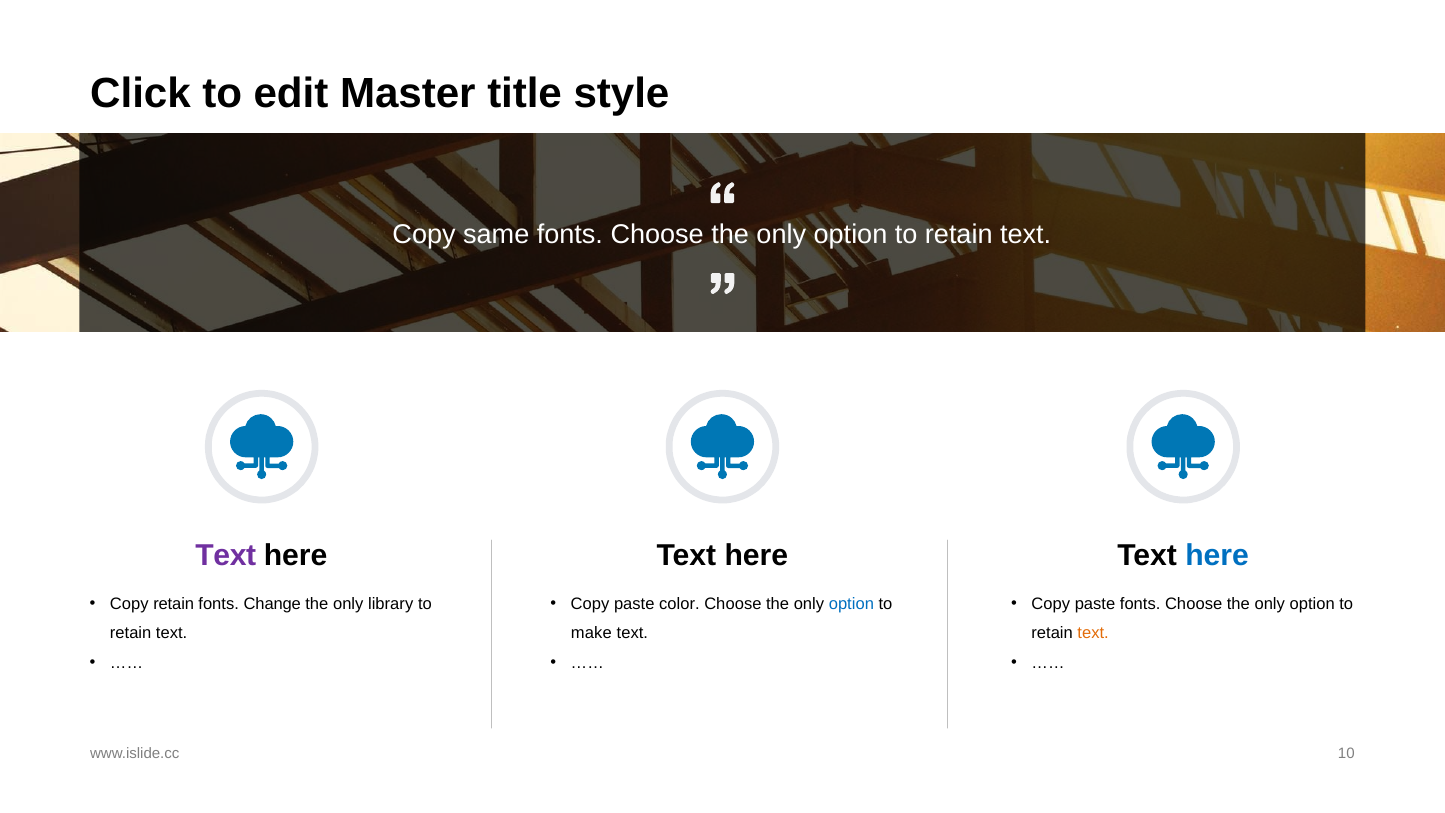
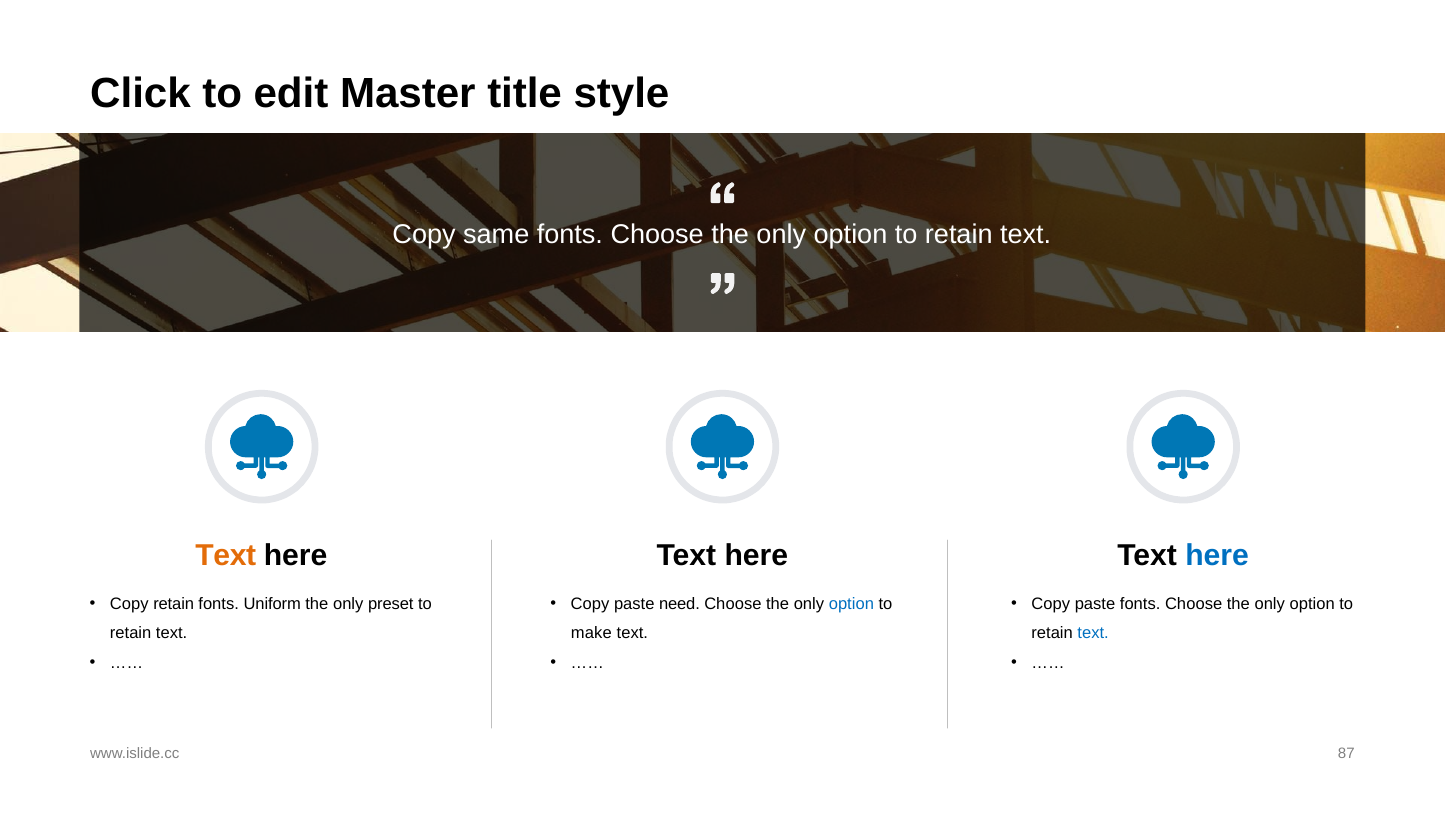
Text colour: purple -> orange (226, 555)
Change: Change -> Uniform (272, 603)
library: library -> preset (391, 603)
color: color -> need (679, 603)
text colour: orange -> blue (1093, 633)
10: 10 -> 87 (1346, 753)
